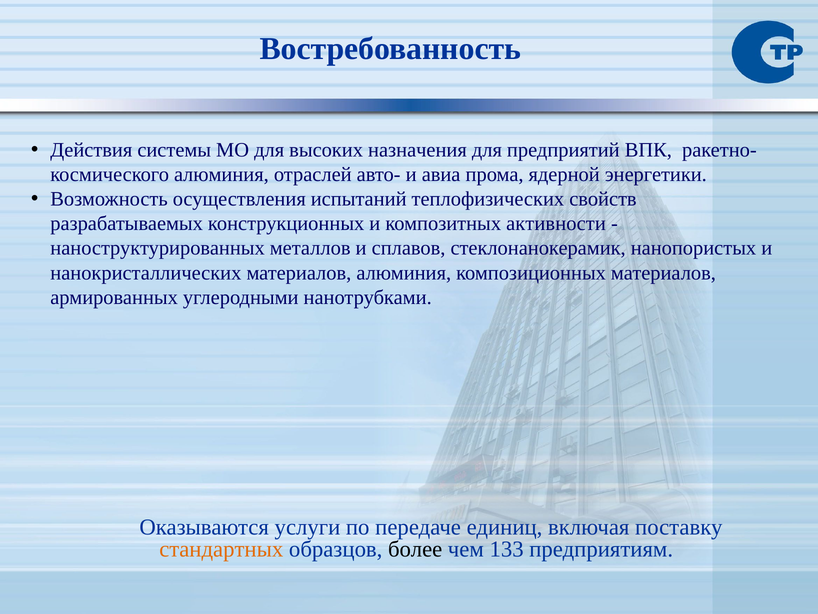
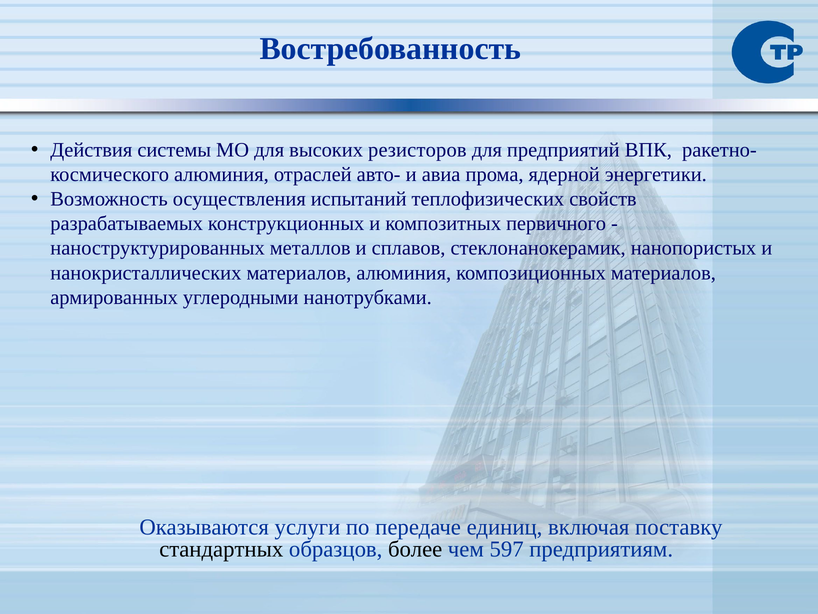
назначения: назначения -> резисторов (417, 150)
активности: активности -> первичного (556, 223)
стандартных colour: orange -> black (221, 549)
133: 133 -> 597 (507, 549)
